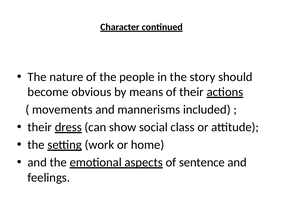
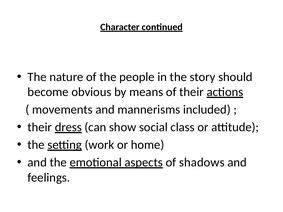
sentence: sentence -> shadows (202, 163)
